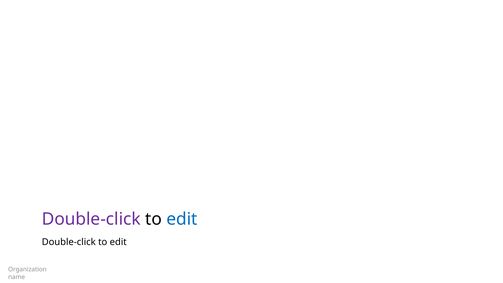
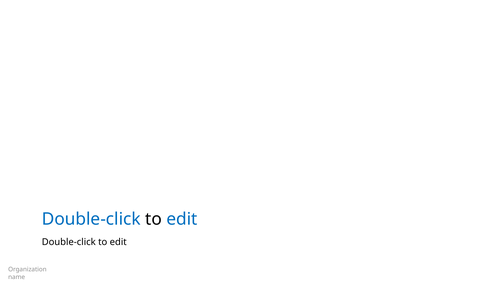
Double-click colour: purple -> blue (91, 219)
